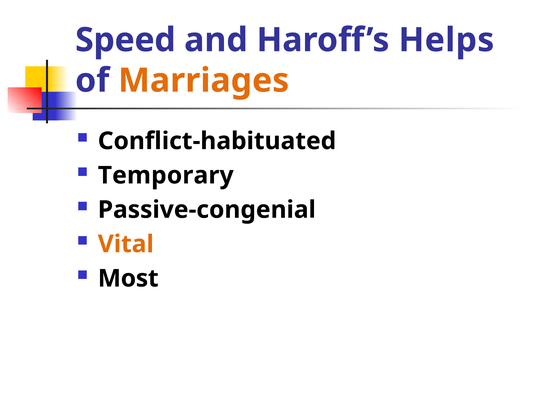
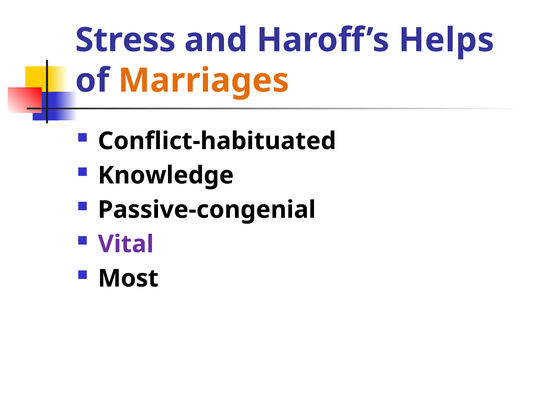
Speed: Speed -> Stress (125, 40)
Temporary: Temporary -> Knowledge (166, 176)
Vital colour: orange -> purple (126, 245)
